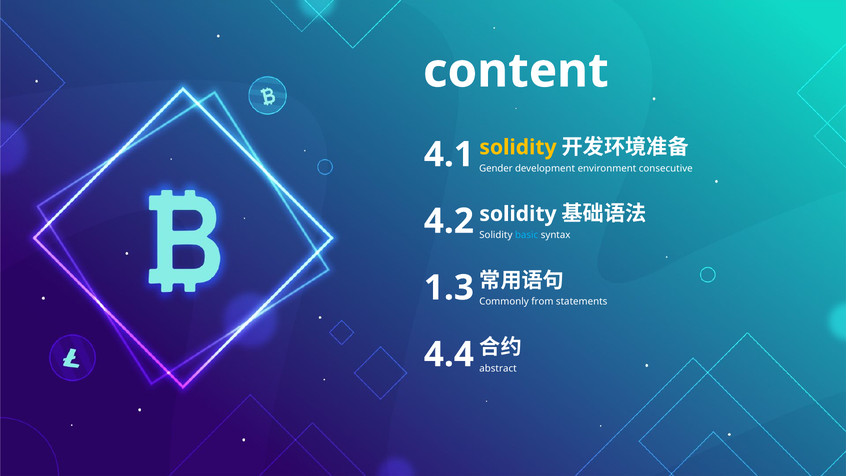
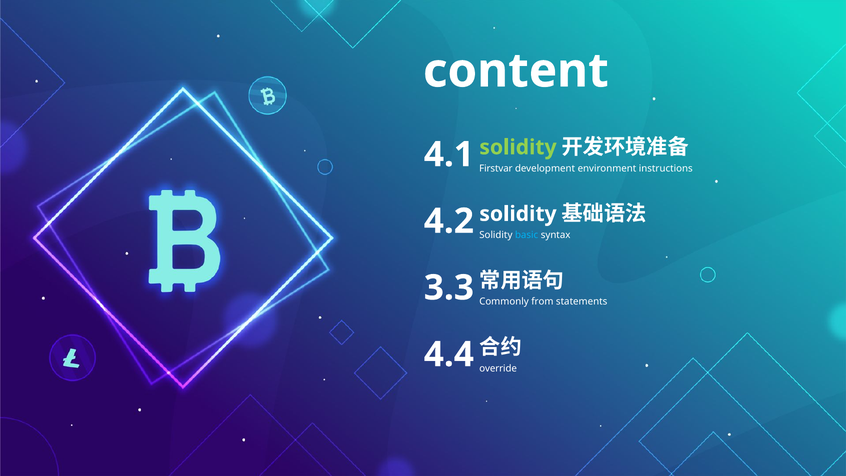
solidity colour: yellow -> light green (518, 147)
Gender: Gender -> Firstvar (496, 168)
consecutive: consecutive -> instructions (666, 168)
1.3: 1.3 -> 3.3 (449, 288)
abstract: abstract -> override (498, 368)
